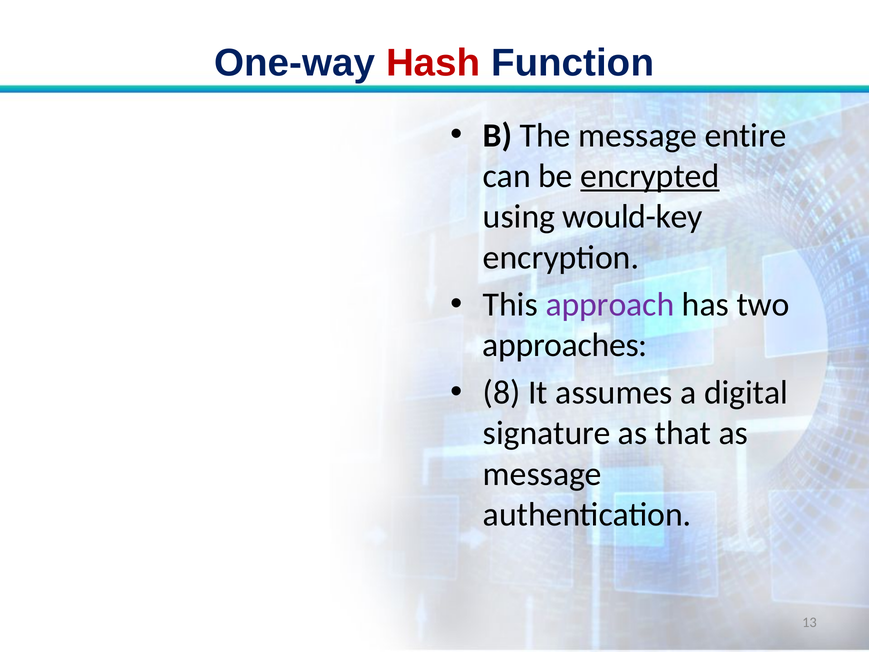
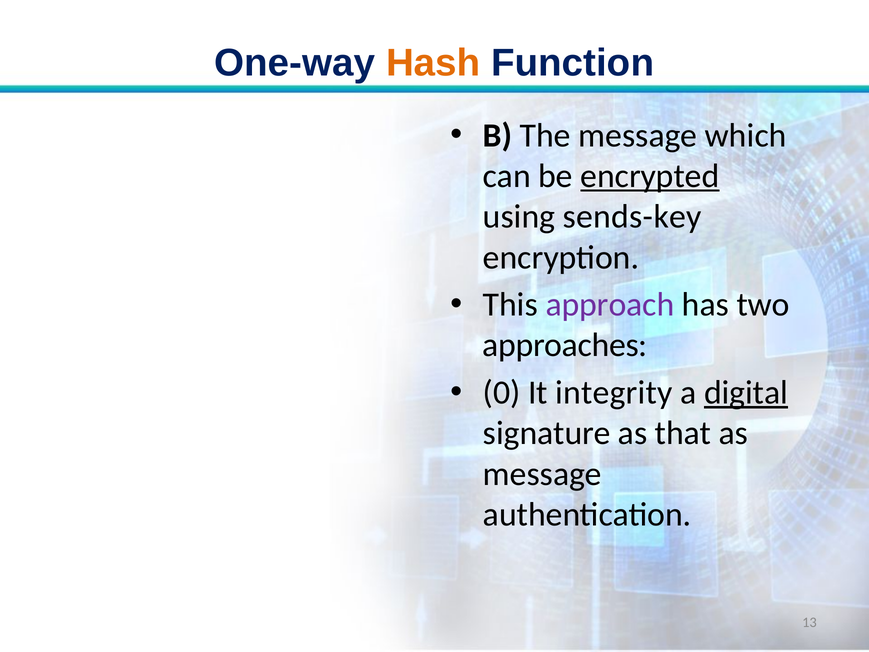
Hash colour: red -> orange (433, 63)
entire: entire -> which (746, 136)
would-key: would-key -> sends-key (632, 217)
8: 8 -> 0 (502, 393)
assumes: assumes -> integrity (614, 393)
digital underline: none -> present (746, 393)
